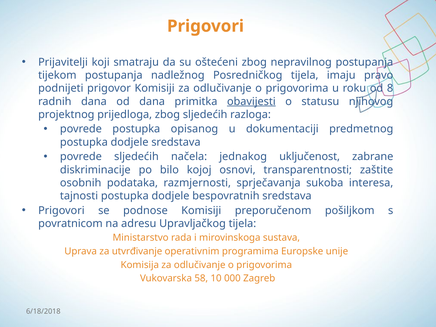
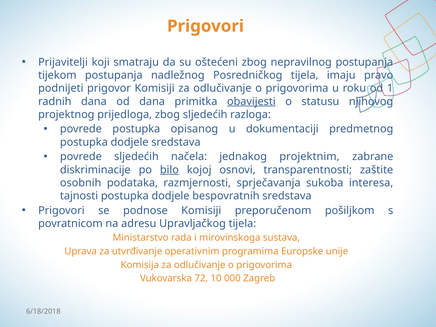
8: 8 -> 1 (390, 88)
uključenost: uključenost -> projektnim (309, 157)
bilo underline: none -> present (169, 170)
58: 58 -> 72 (201, 278)
